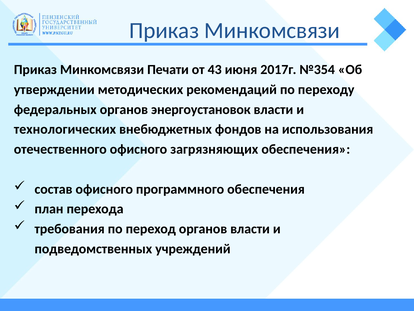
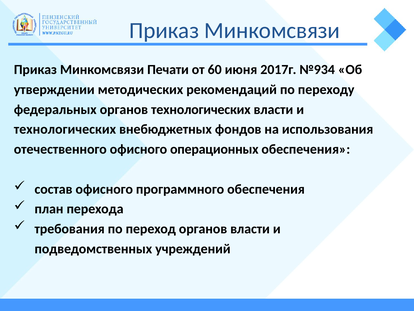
43: 43 -> 60 (215, 70)
№354: №354 -> №934 (317, 70)
органов энергоустановок: энергоустановок -> технологических (201, 109)
загрязняющих: загрязняющих -> операционных (214, 149)
